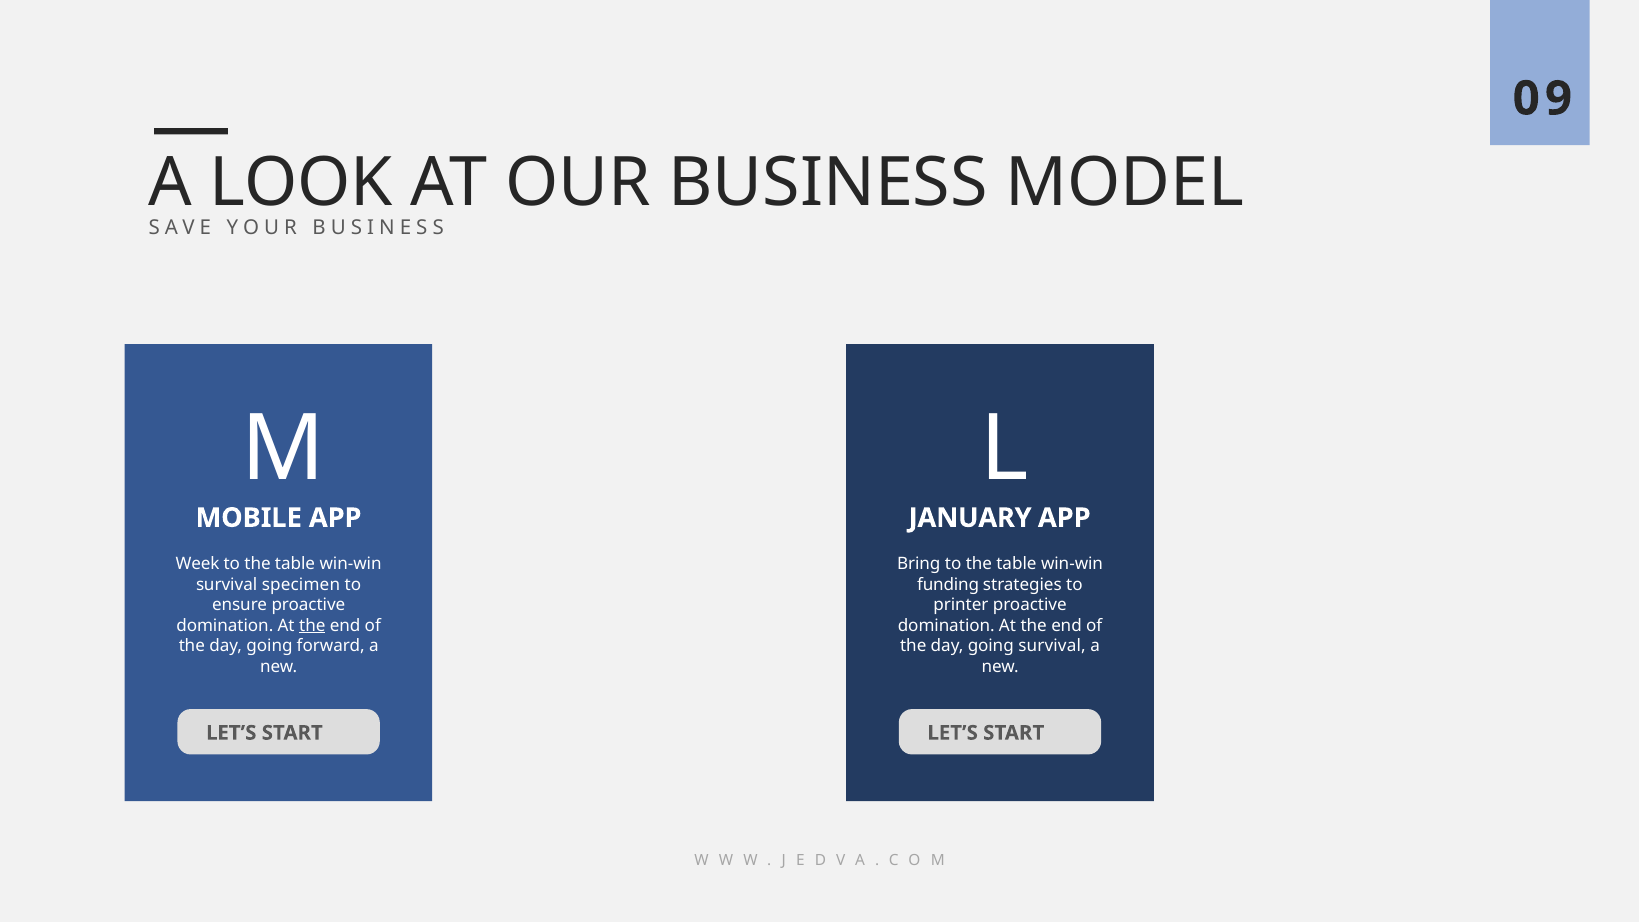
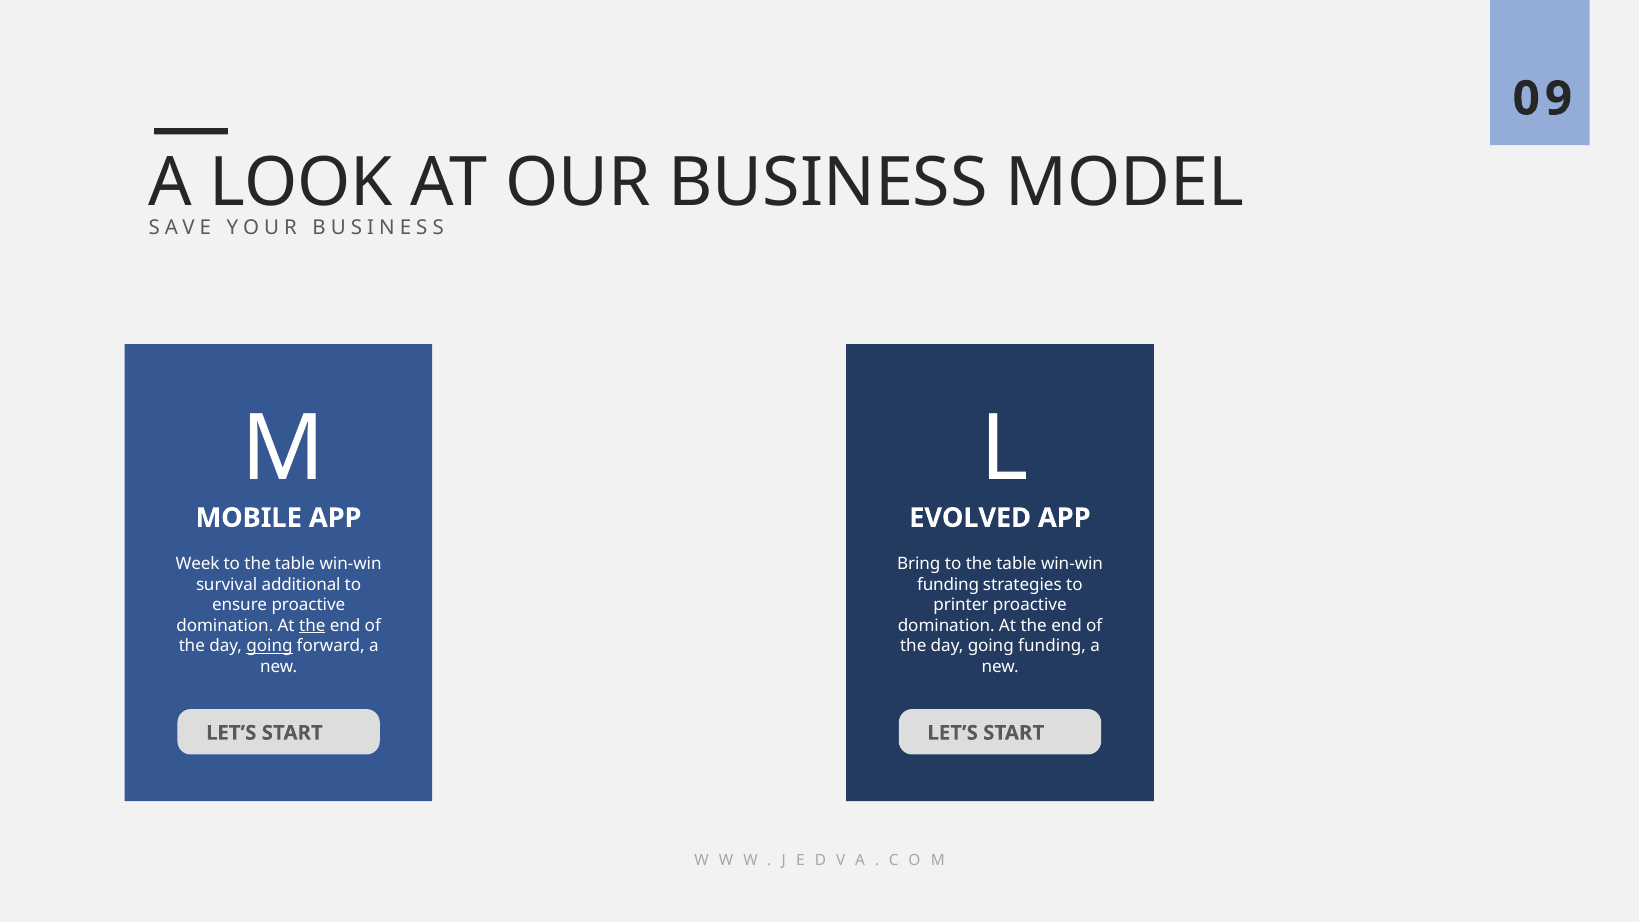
JANUARY: JANUARY -> EVOLVED (970, 518)
specimen: specimen -> additional (301, 585)
going underline: none -> present (269, 646)
going survival: survival -> funding (1052, 646)
